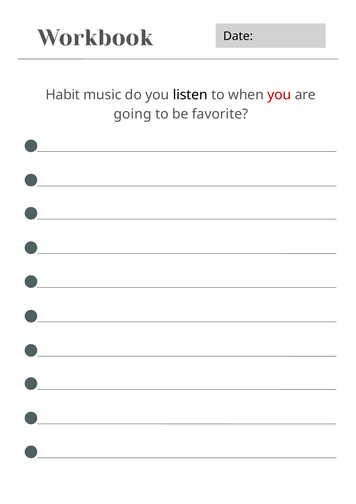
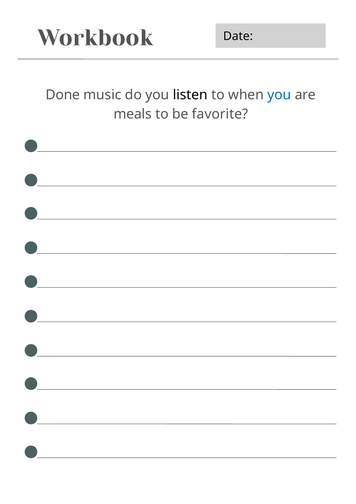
Habit: Habit -> Done (63, 95)
you colour: red -> blue (279, 95)
going: going -> meals (133, 114)
